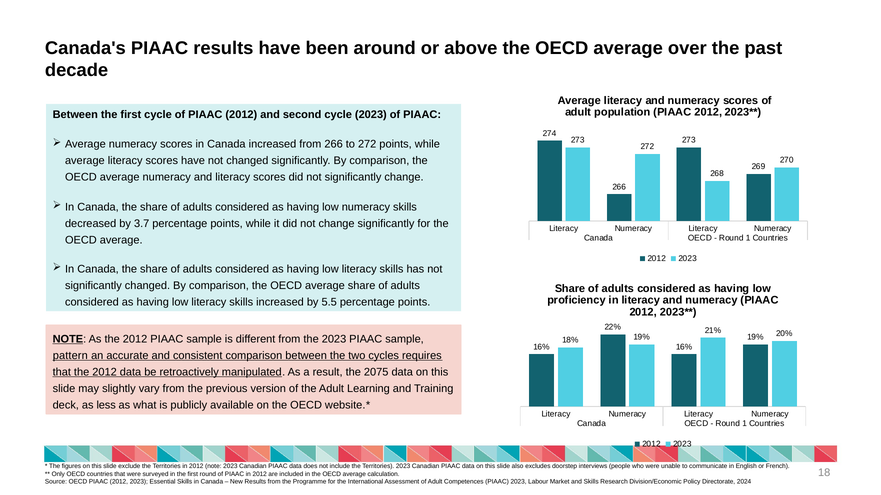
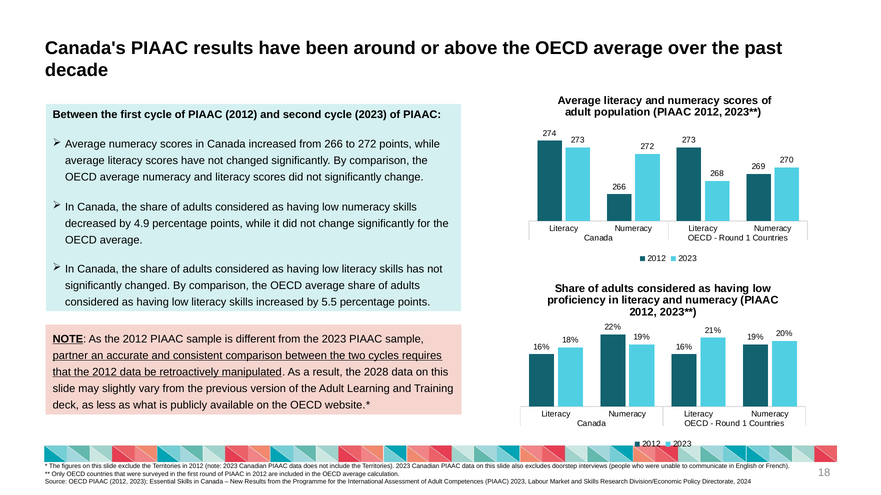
3.7: 3.7 -> 4.9 (142, 224)
pattern: pattern -> partner (70, 356)
2075: 2075 -> 2028 (376, 372)
